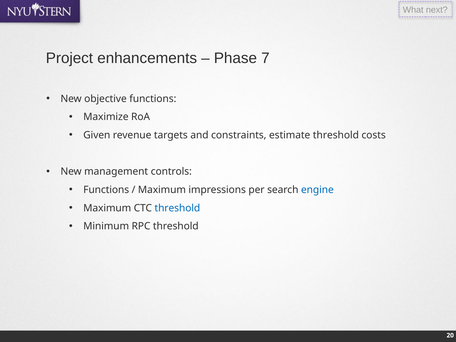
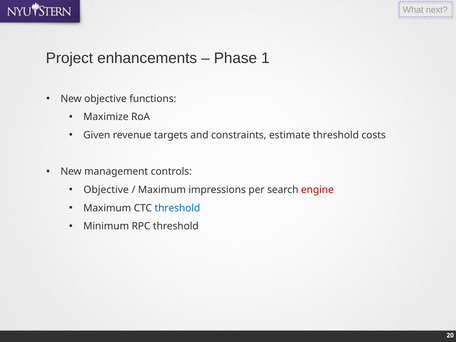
7: 7 -> 1 (265, 58)
Functions: Functions -> Objective (106, 190)
engine colour: blue -> red (317, 190)
